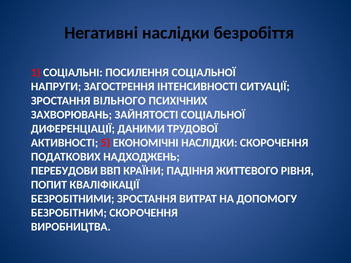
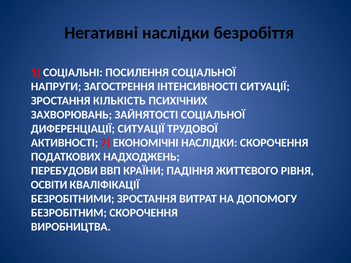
ВІЛЬНОГО: ВІЛЬНОГО -> КІЛЬКІСТЬ (119, 101)
ДИФЕРЕНЦІАЦІЇ ДАНИМИ: ДАНИМИ -> СИТУАЦІЇ (141, 129)
5: 5 -> 7 (105, 143)
ПОПИТ: ПОПИТ -> ОСВІТИ (49, 185)
